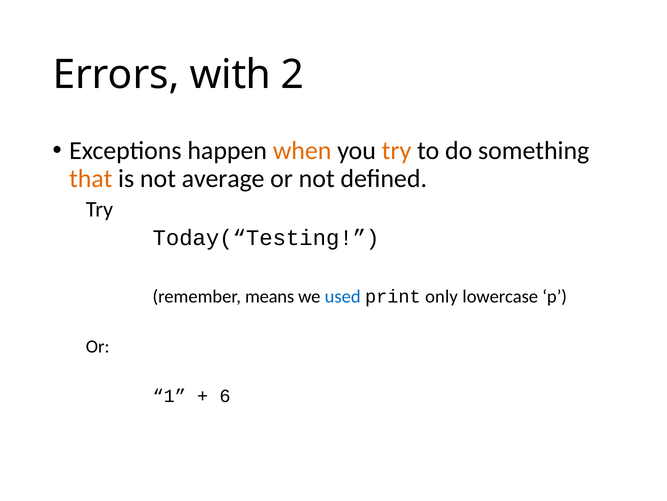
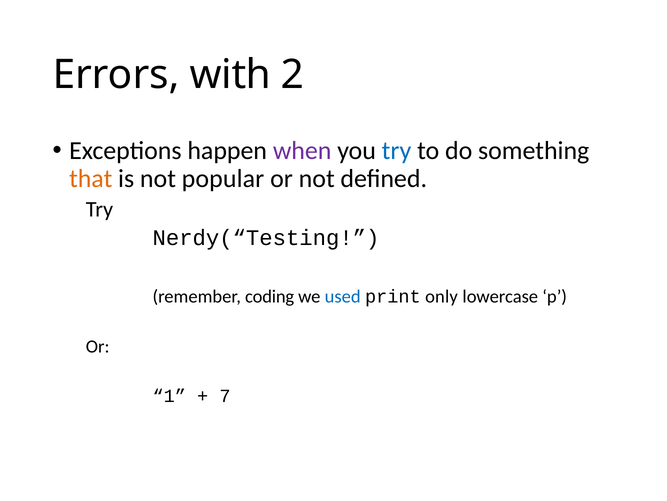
when colour: orange -> purple (302, 150)
try colour: orange -> blue (396, 150)
average: average -> popular (223, 178)
Today(“Testing: Today(“Testing -> Nerdy(“Testing (266, 238)
means: means -> coding (270, 296)
6: 6 -> 7 (225, 395)
